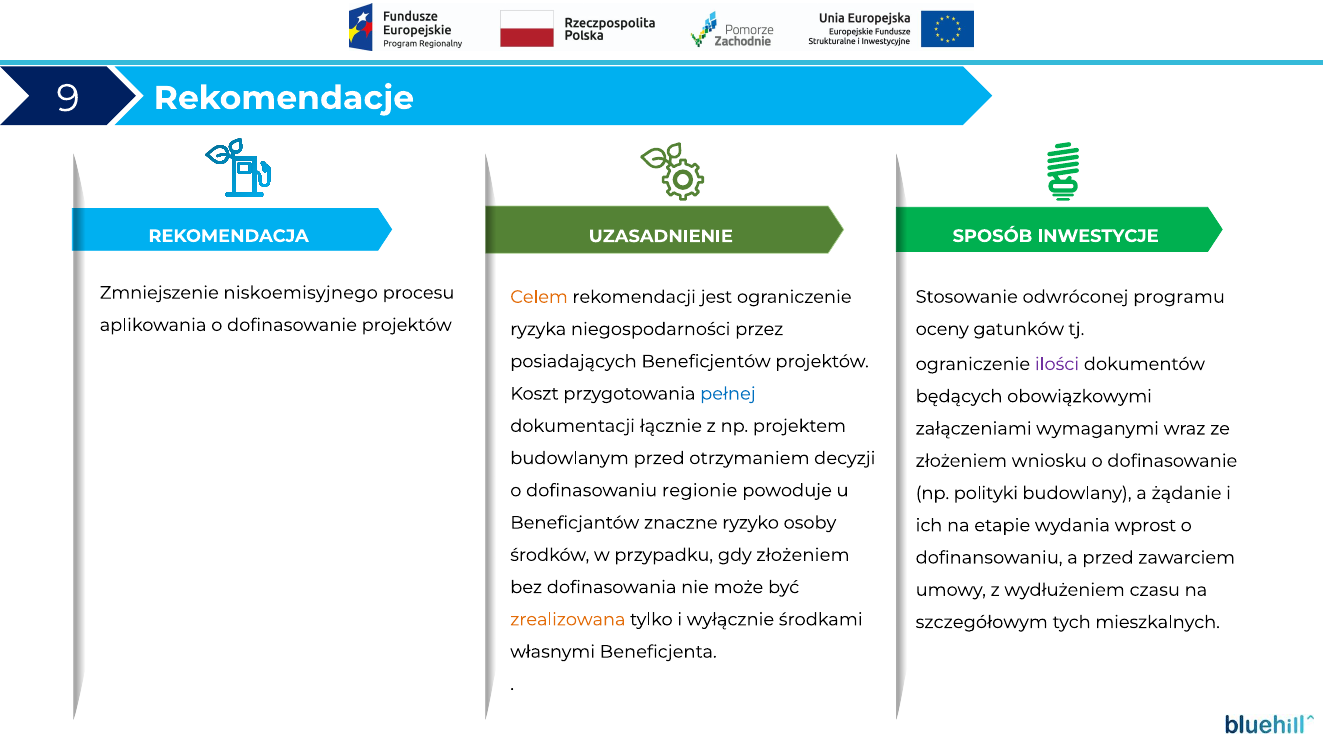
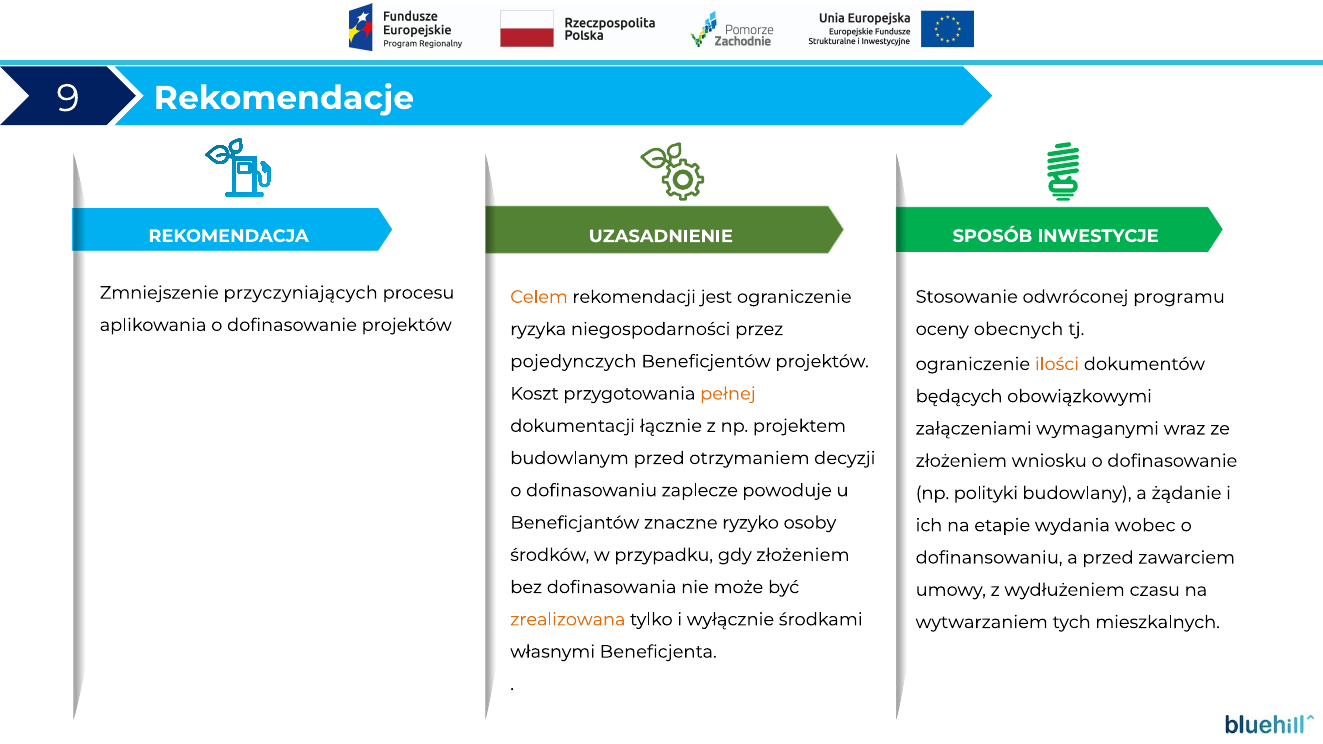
niskoemisyjnego: niskoemisyjnego -> przyczyniających (301, 293)
gatunków: gatunków -> obecnych (1019, 329)
posiadających: posiadających -> pojedynczych (573, 362)
ilości colour: purple -> orange (1057, 364)
pełnej colour: blue -> orange (728, 394)
regionie: regionie -> zaplecze (700, 491)
wprost: wprost -> wobec (1145, 526)
szczegółowym: szczegółowym -> wytwarzaniem (982, 622)
